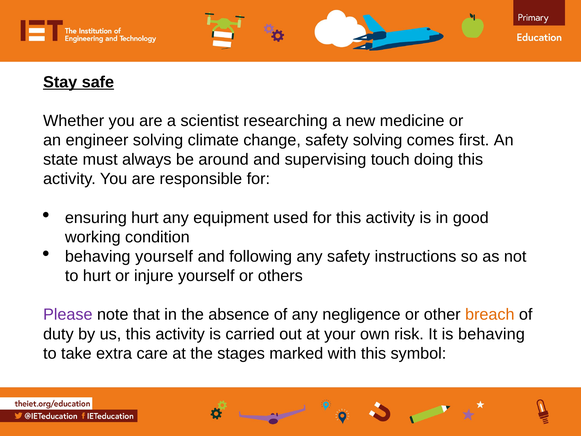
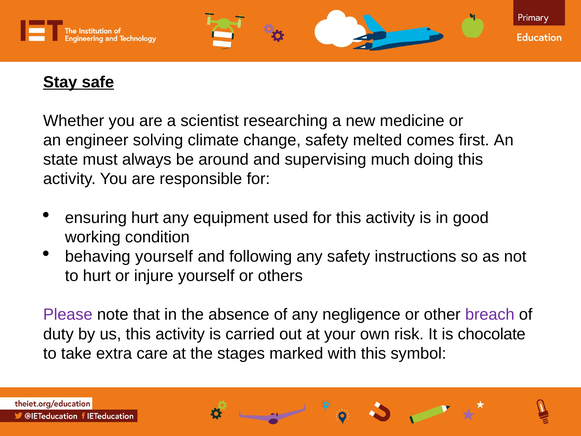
safety solving: solving -> melted (377, 140)
touch: touch -> much (390, 159)
breach colour: orange -> purple (490, 314)
is behaving: behaving -> chocolate (492, 334)
